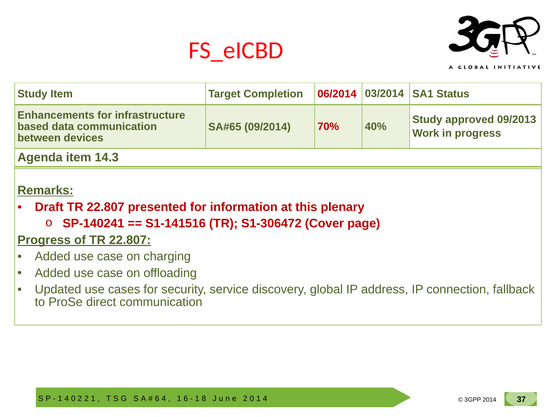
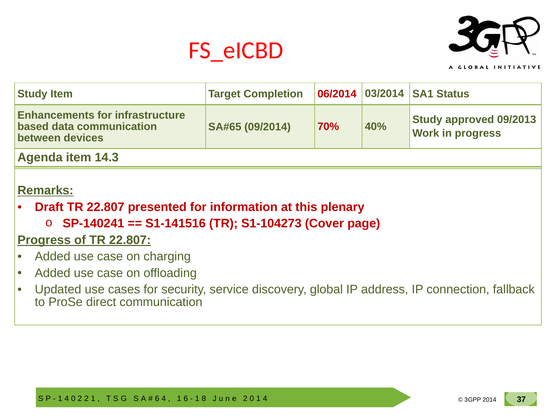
S1-306472: S1-306472 -> S1-104273 (271, 224)
